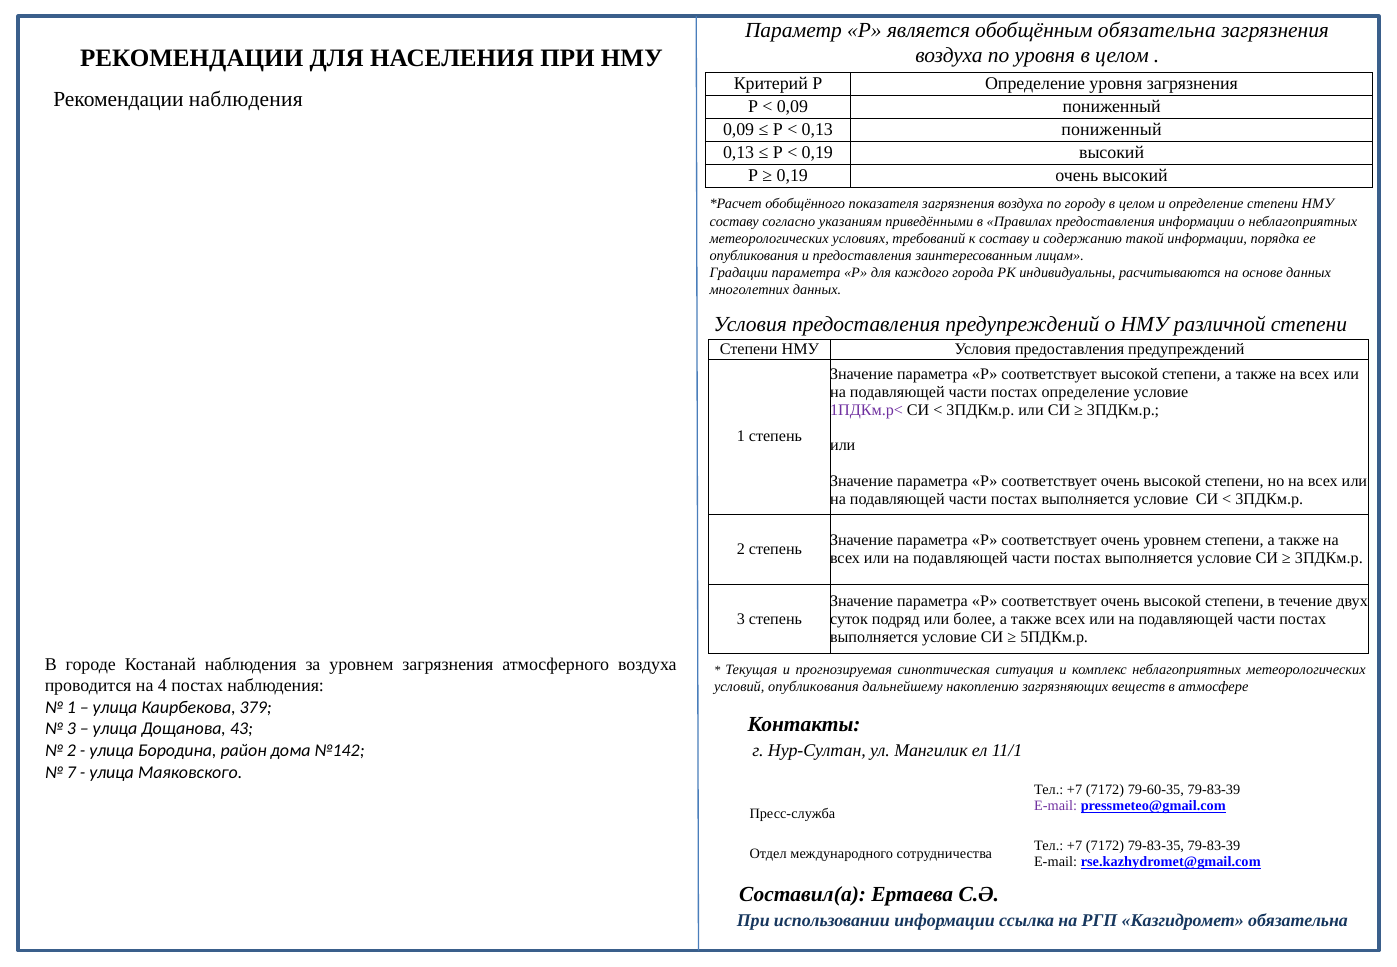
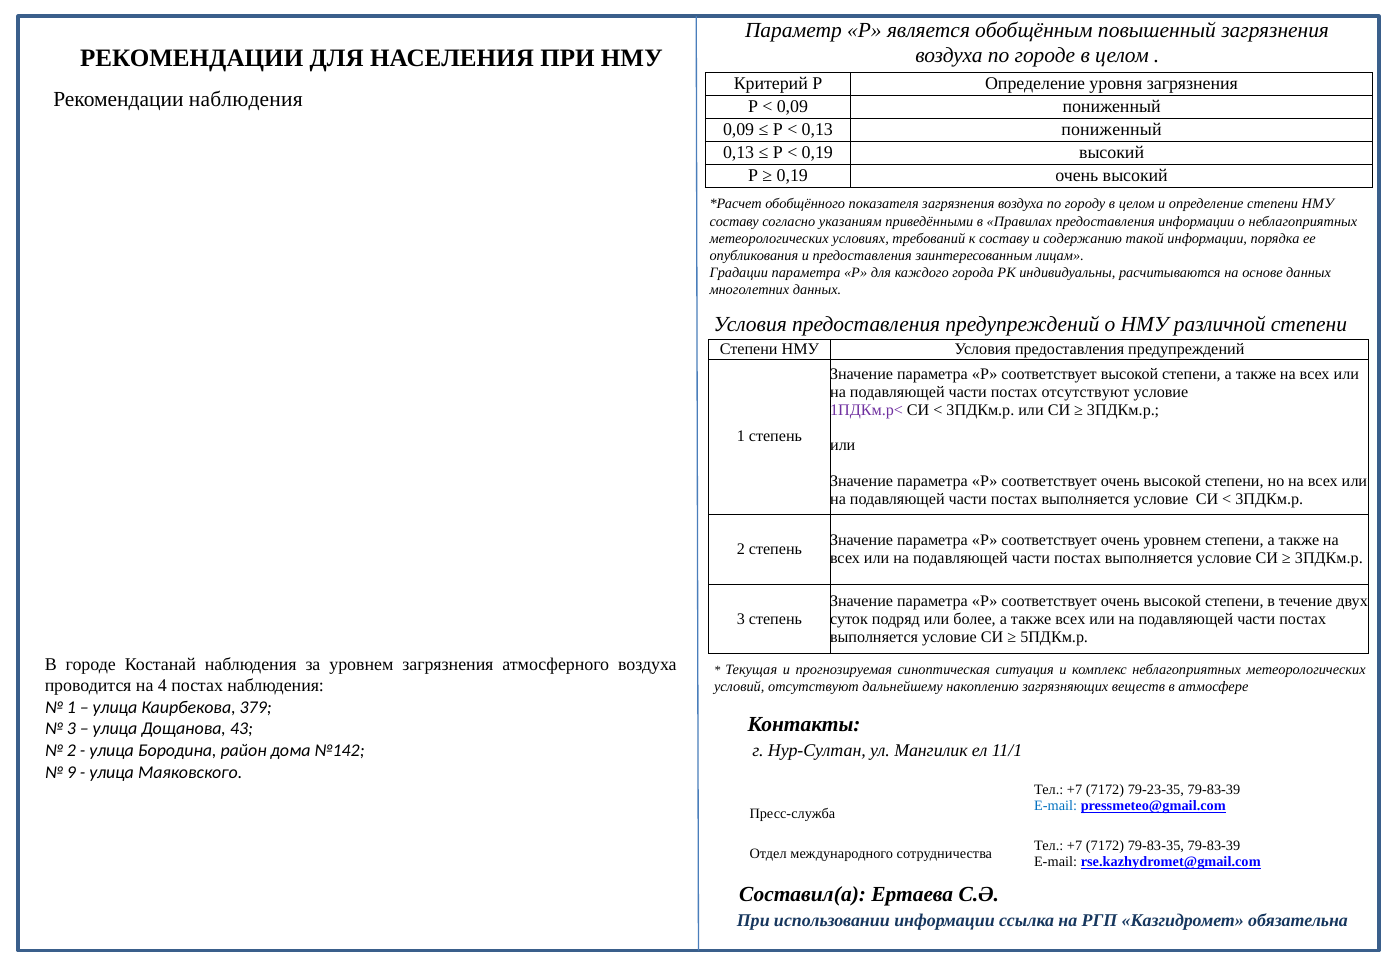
обобщённым обязательна: обязательна -> повышенный (1157, 30)
по уровня: уровня -> городе (1045, 56)
постах определение: определение -> отсутствуют (1085, 392)
условий опубликования: опубликования -> отсутствуют (813, 687)
7: 7 -> 9 (71, 772)
79-60-35: 79-60-35 -> 79-23-35 (1156, 790)
E-mail colour: purple -> blue (1056, 806)
